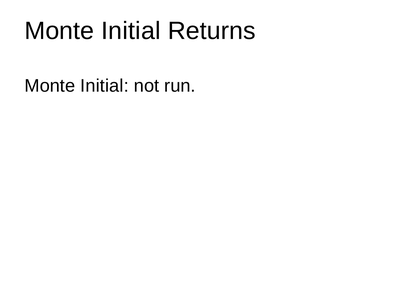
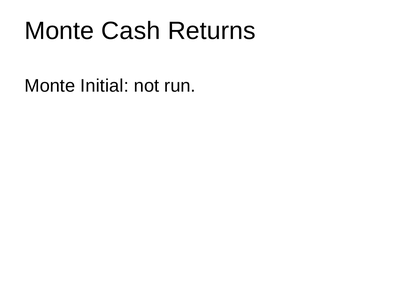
Initial: Initial -> Cash (131, 31)
